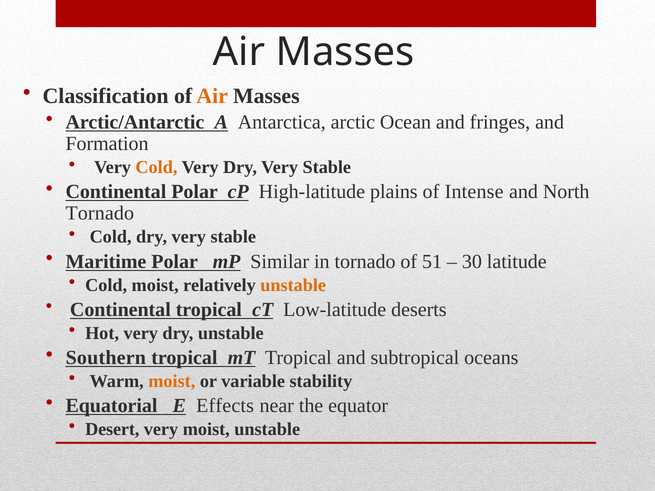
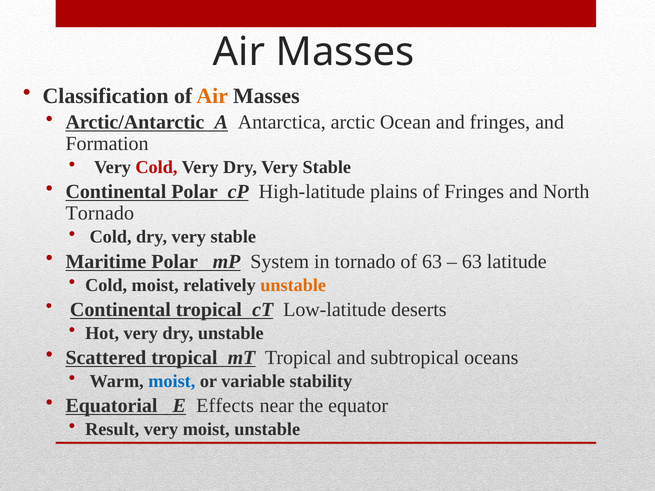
Cold colour: orange -> red (156, 167)
of Intense: Intense -> Fringes (474, 192)
Similar: Similar -> System (280, 262)
of 51: 51 -> 63 (432, 262)
30: 30 -> 63 (472, 262)
Southern: Southern -> Scattered (106, 358)
moist colour: orange -> blue (172, 381)
Desert: Desert -> Result (112, 429)
